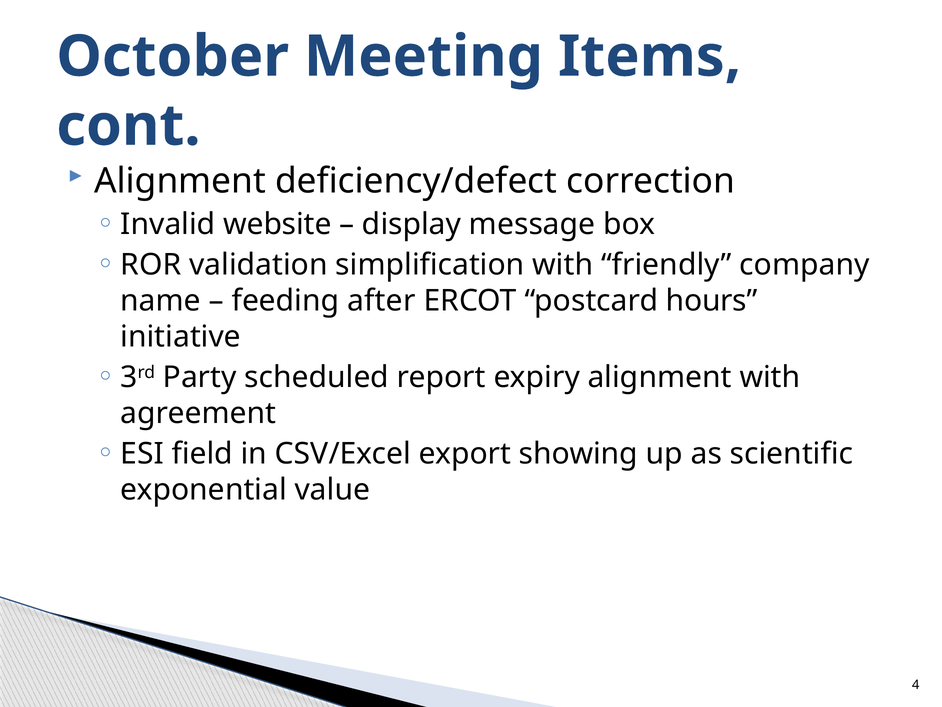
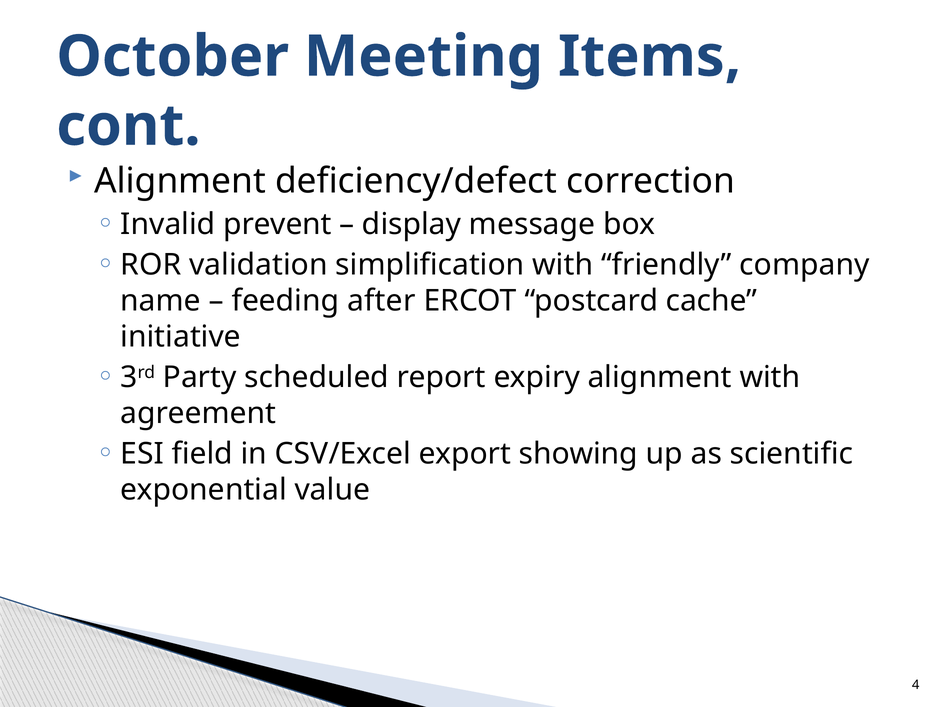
website: website -> prevent (277, 224)
hours: hours -> cache (712, 301)
